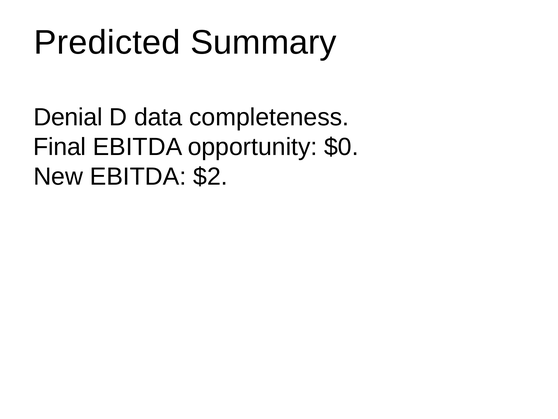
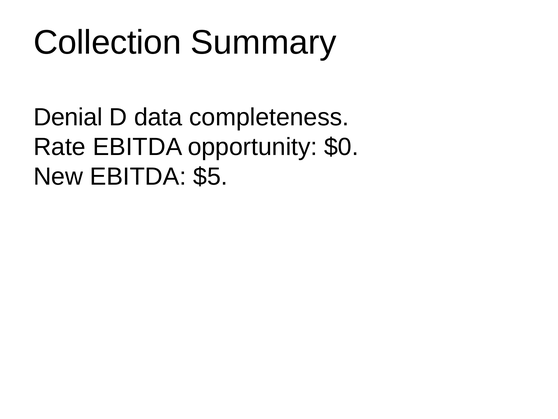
Predicted: Predicted -> Collection (107, 42)
Final: Final -> Rate (60, 147)
$2: $2 -> $5 (211, 177)
